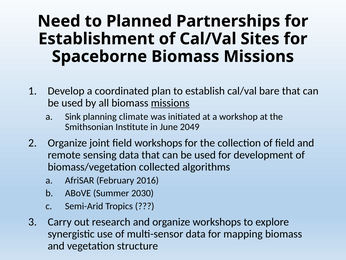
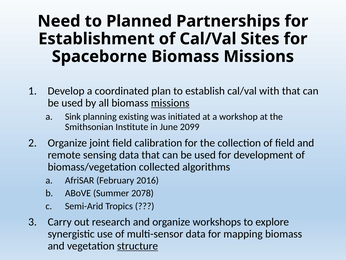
bare: bare -> with (269, 91)
climate: climate -> existing (134, 116)
2049: 2049 -> 2099 (190, 127)
field workshops: workshops -> calibration (158, 143)
2030: 2030 -> 2078 (142, 193)
structure underline: none -> present (138, 246)
